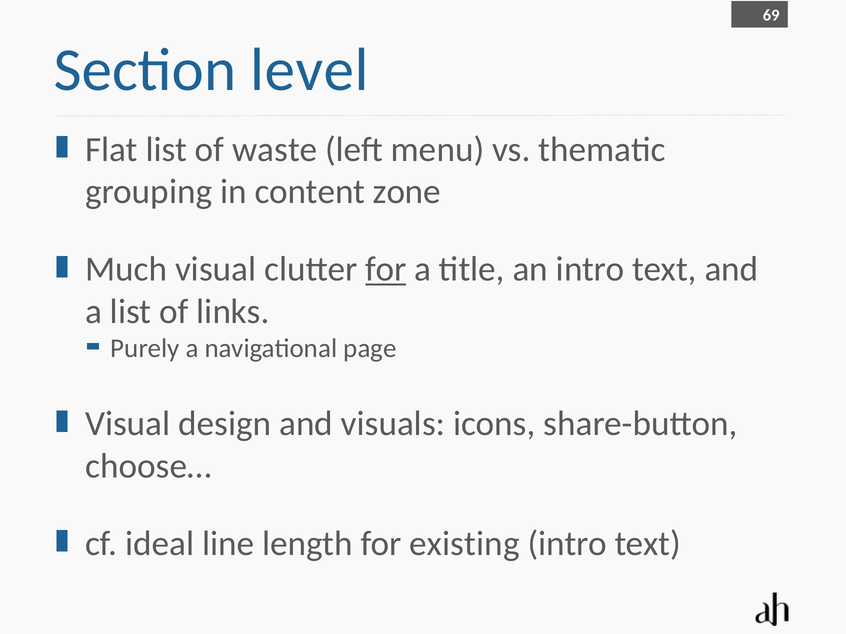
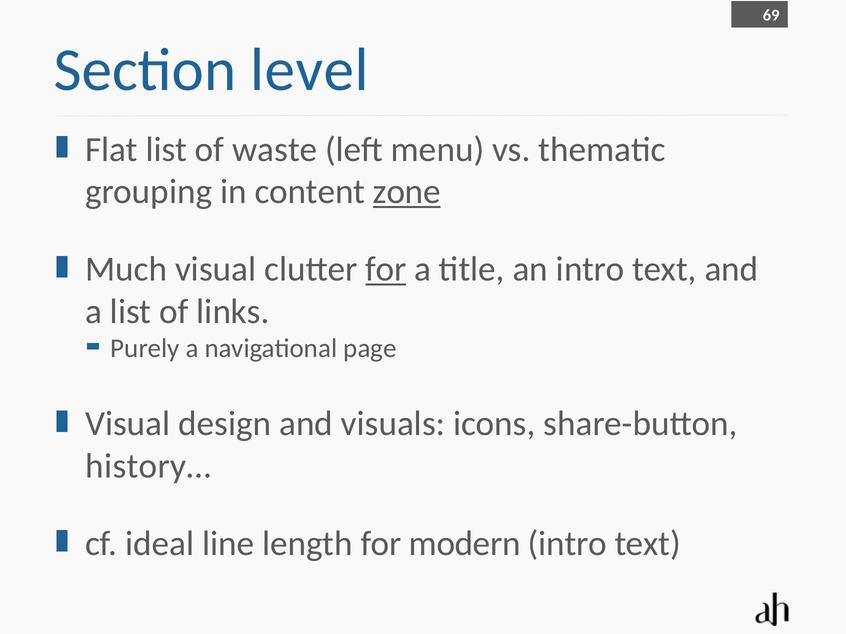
zone underline: none -> present (407, 192)
choose…: choose… -> history… (148, 466)
existing: existing -> modern (465, 544)
